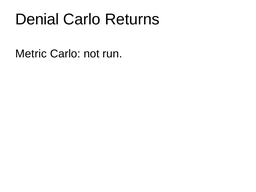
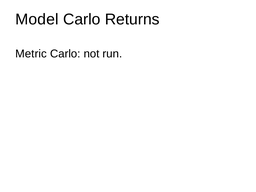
Denial: Denial -> Model (37, 19)
